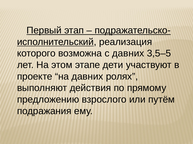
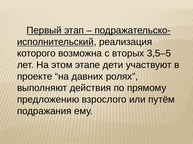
с давних: давних -> вторых (128, 54)
